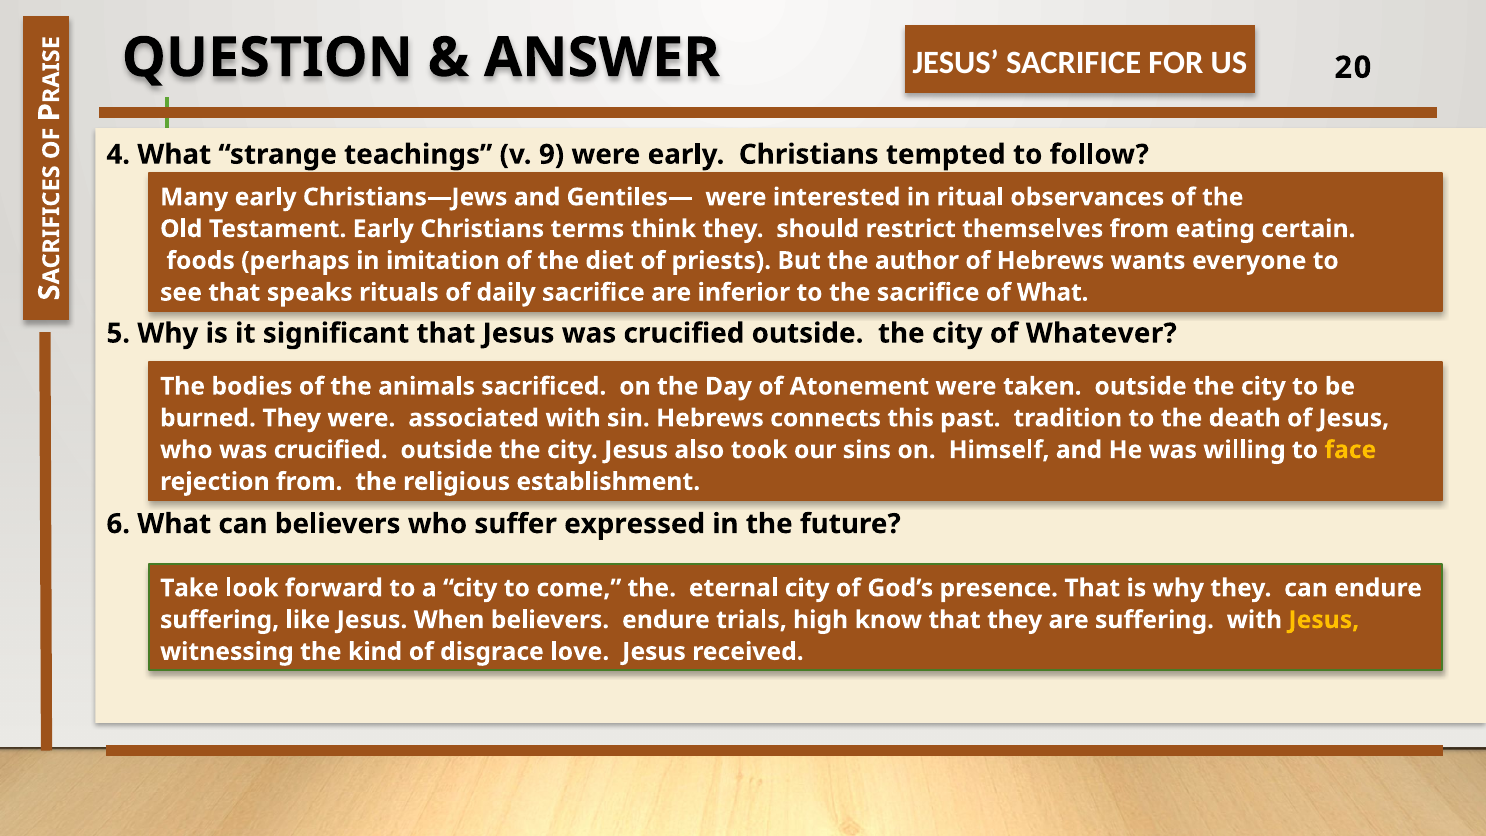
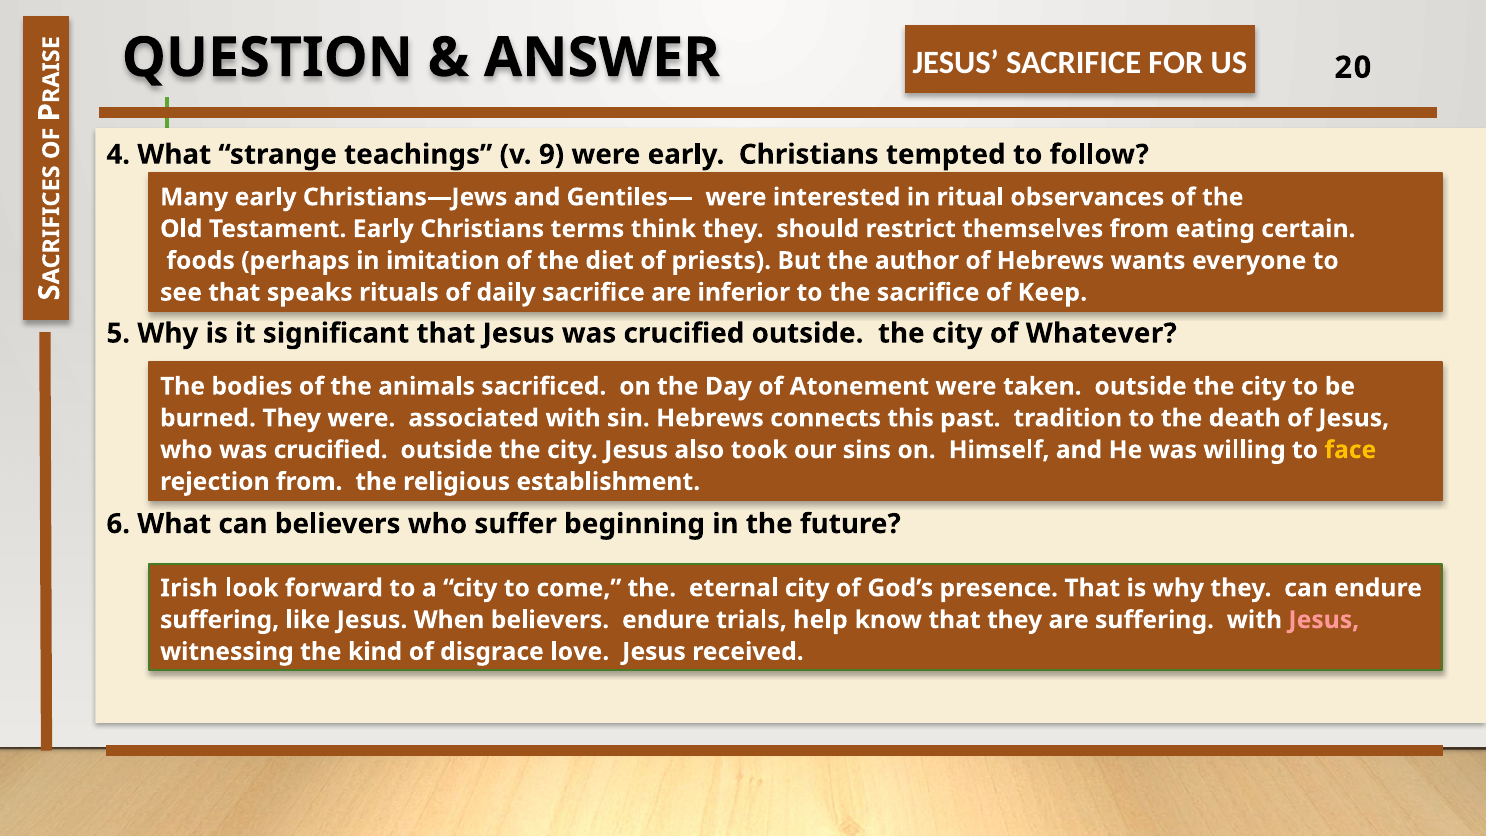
of What: What -> Keep (1052, 292)
expressed: expressed -> beginning (635, 524)
Take: Take -> Irish (189, 588)
high: high -> help (820, 620)
Jesus colour: yellow -> pink (1324, 620)
